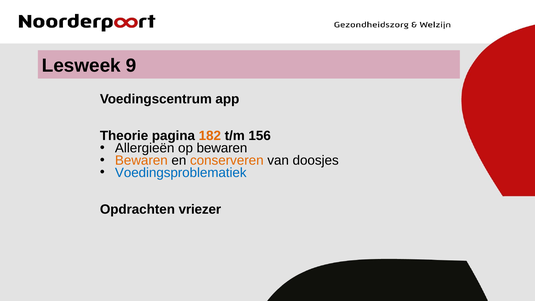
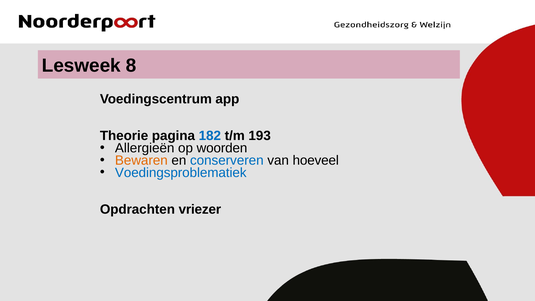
9: 9 -> 8 (131, 66)
182 colour: orange -> blue (210, 136)
156: 156 -> 193 (260, 136)
op bewaren: bewaren -> woorden (222, 148)
conserveren colour: orange -> blue (227, 160)
doosjes: doosjes -> hoeveel (316, 160)
